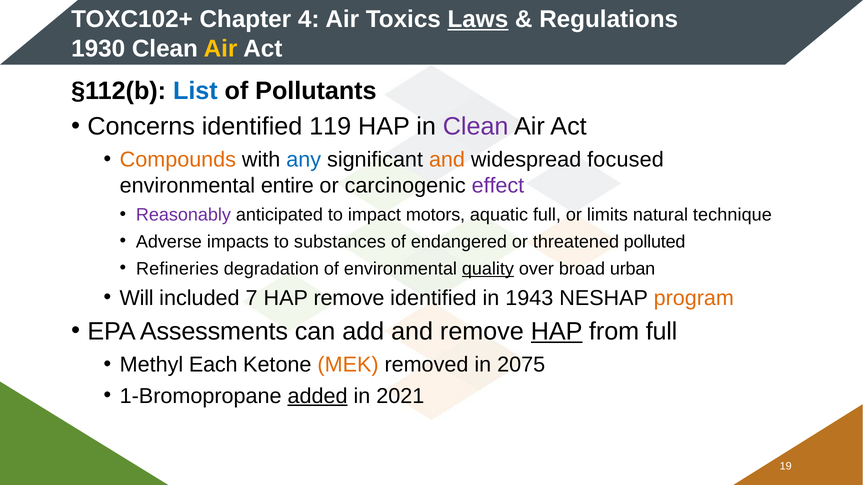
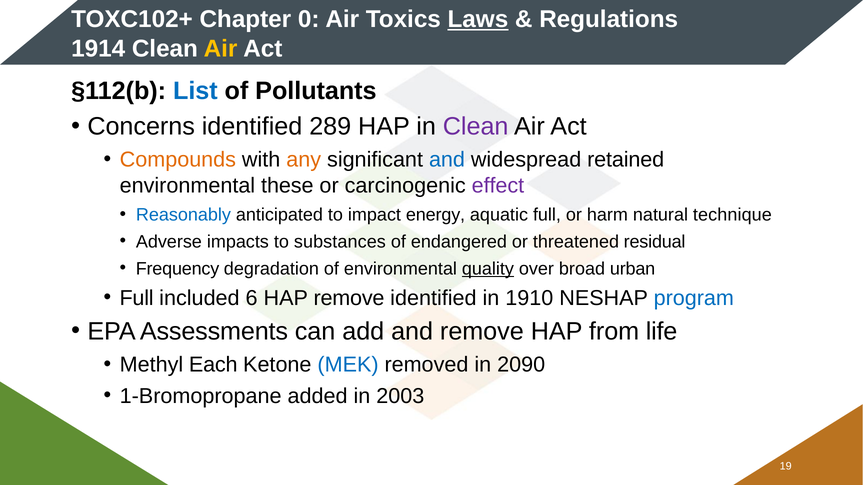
4: 4 -> 0 (309, 19)
1930: 1930 -> 1914 (98, 49)
119: 119 -> 289 (330, 127)
any colour: blue -> orange (304, 160)
and colour: orange -> blue (447, 160)
focused: focused -> retained (626, 160)
entire: entire -> these (287, 186)
Reasonably colour: purple -> blue (183, 215)
motors: motors -> energy (436, 215)
limits: limits -> harm (607, 215)
polluted: polluted -> residual (655, 242)
Refineries: Refineries -> Frequency (178, 269)
Will: Will -> Full (137, 298)
7: 7 -> 6 (252, 298)
1943: 1943 -> 1910 (529, 298)
program colour: orange -> blue (694, 298)
HAP underline: present -> none (557, 332)
from full: full -> life (662, 332)
MEK colour: orange -> blue (348, 365)
2075: 2075 -> 2090 (521, 365)
added underline: present -> none (318, 396)
2021: 2021 -> 2003 (400, 396)
